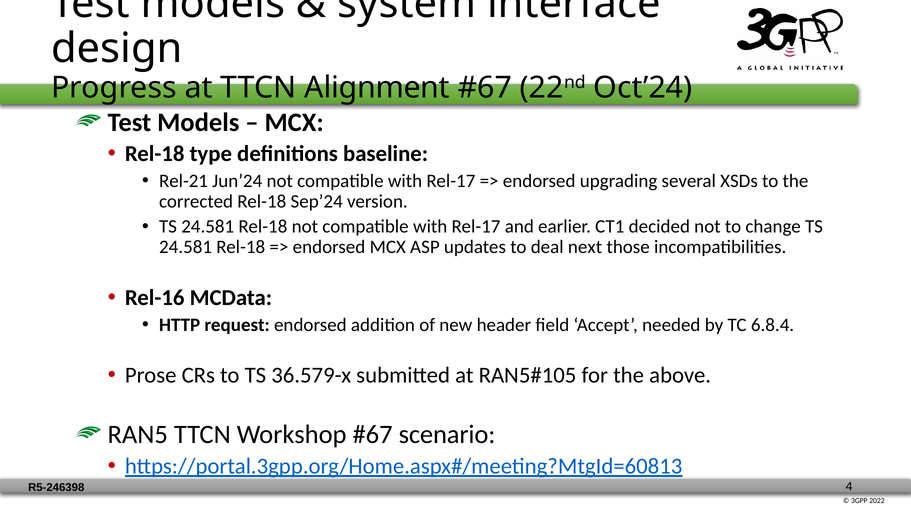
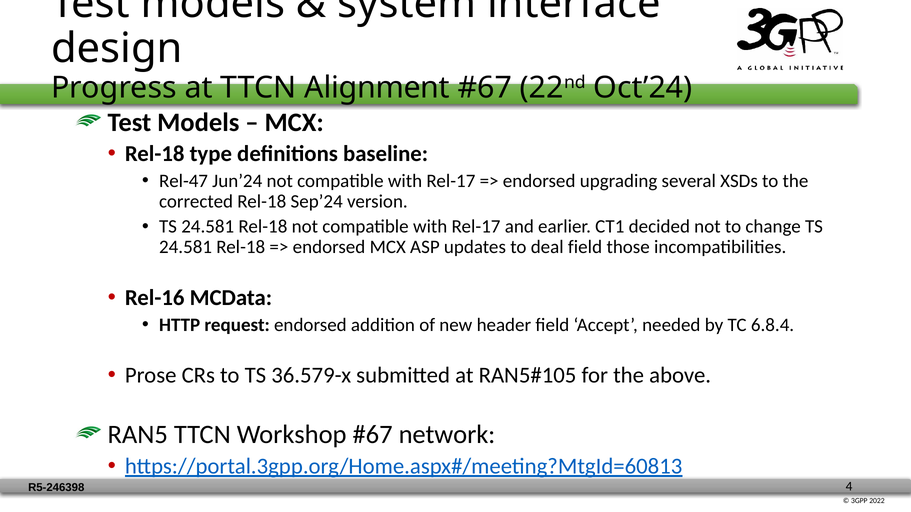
Rel-21: Rel-21 -> Rel-47 (184, 181)
deal next: next -> field (585, 247)
scenario: scenario -> network (447, 435)
